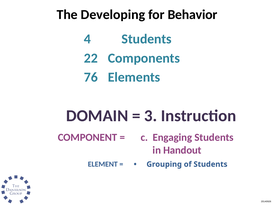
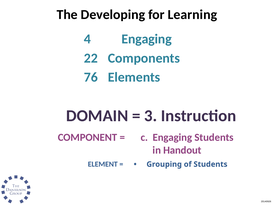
Behavior: Behavior -> Learning (192, 15)
4 Students: Students -> Engaging (147, 39)
